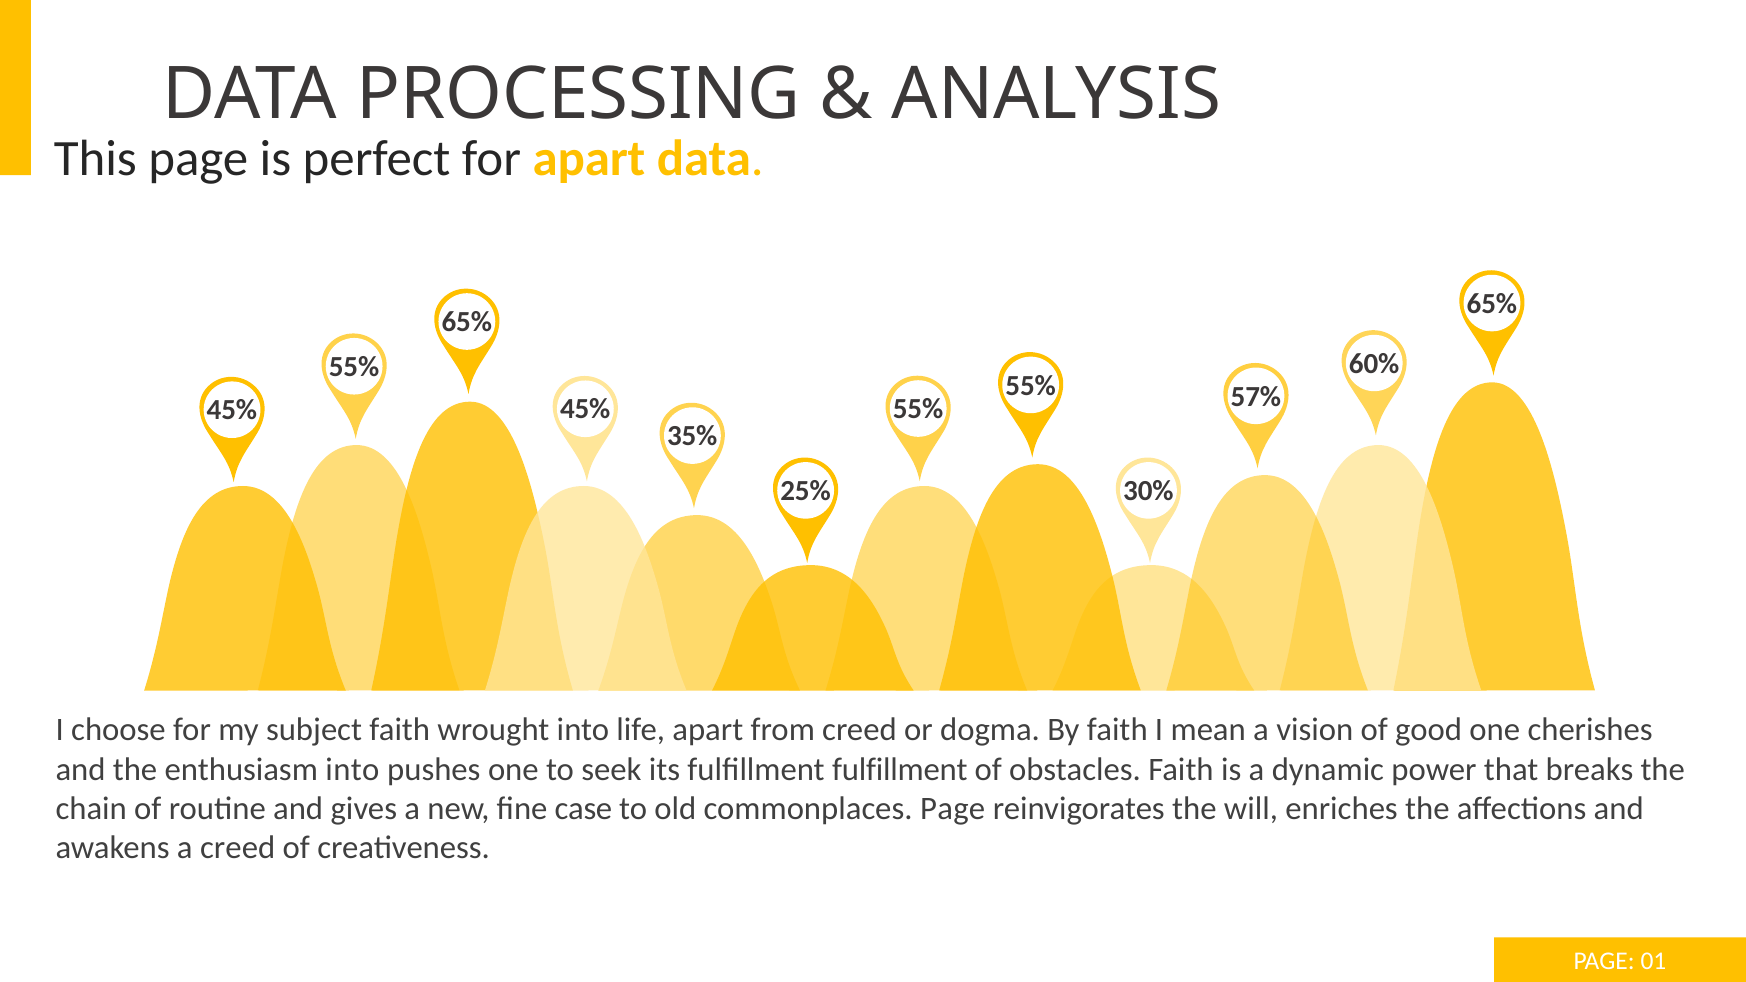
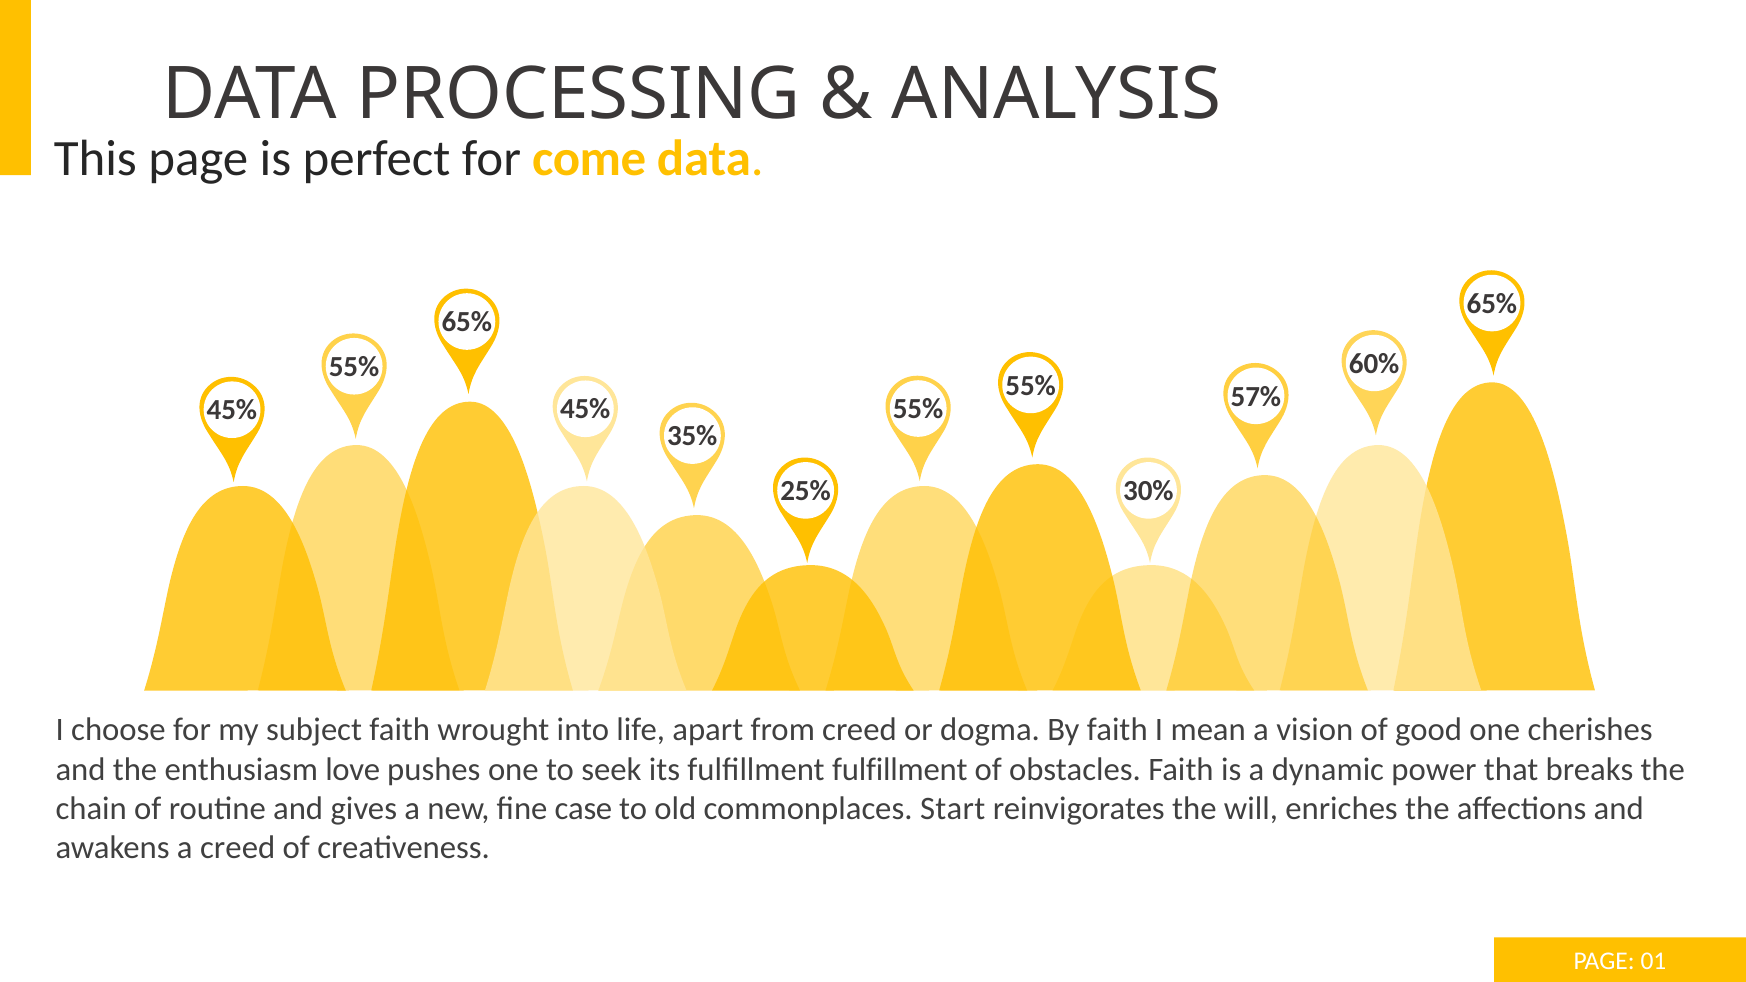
for apart: apart -> come (589, 159)
enthusiasm into: into -> love (353, 769)
commonplaces Page: Page -> Start (953, 809)
